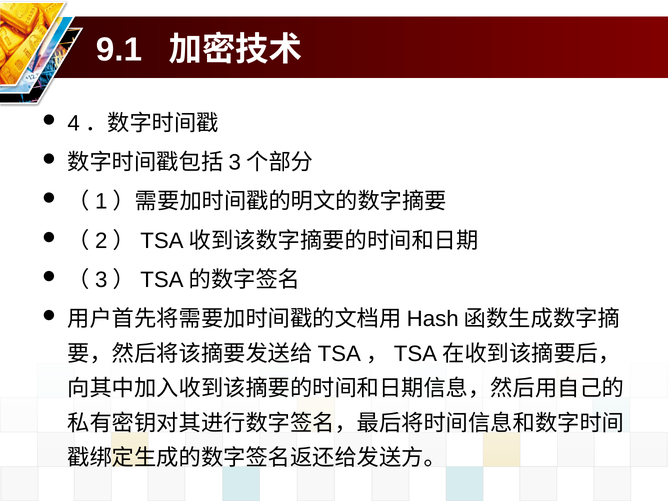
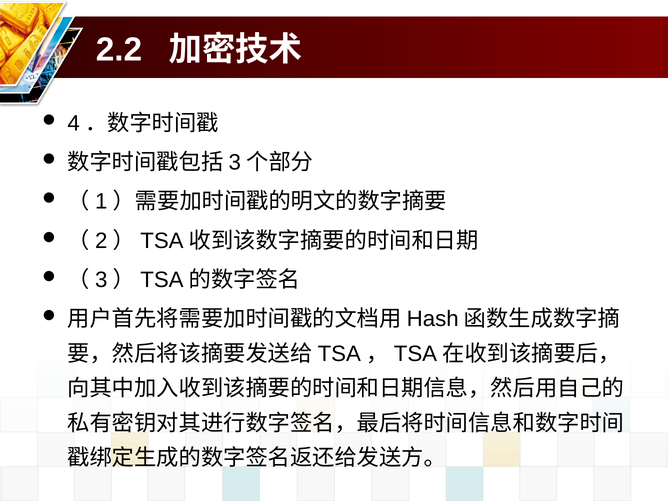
9.1: 9.1 -> 2.2 (119, 50)
